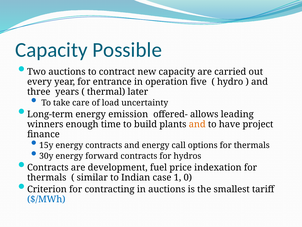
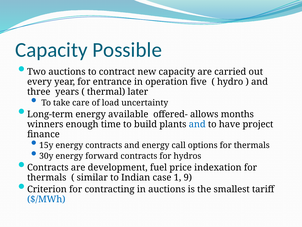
emission: emission -> available (128, 114)
leading: leading -> months (237, 114)
and colour: orange -> blue (197, 124)
0: 0 -> 9 (188, 177)
